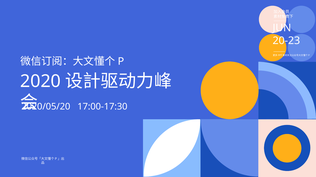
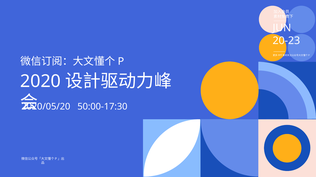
17:00-17:30: 17:00-17:30 -> 50:00-17:30 (102, 107)
